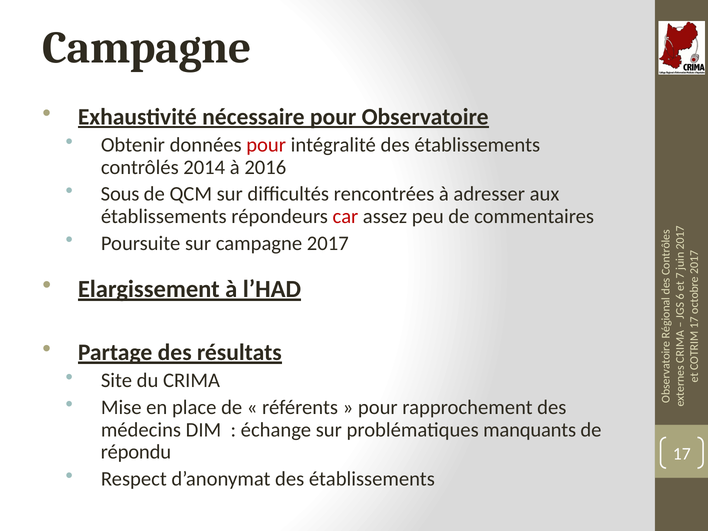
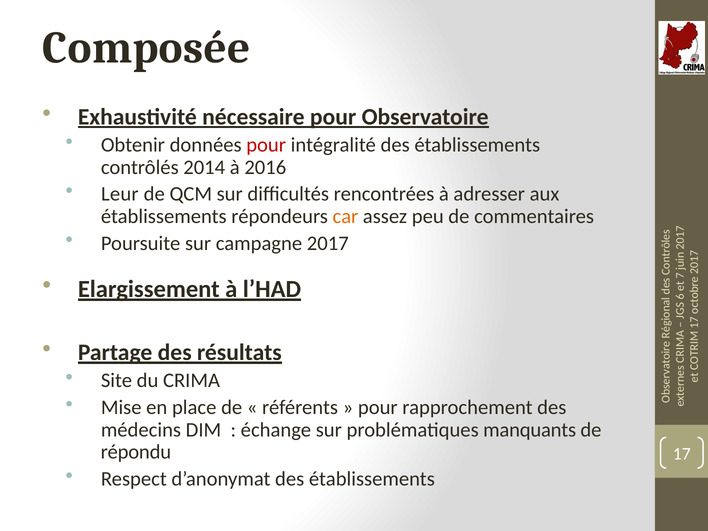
Campagne: Campagne -> Composée (146, 48)
Sous: Sous -> Leur (120, 194)
car colour: red -> orange (345, 216)
